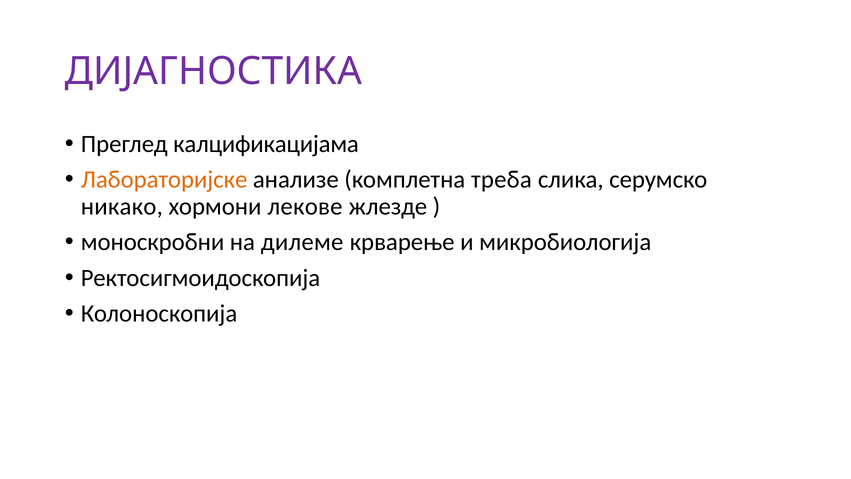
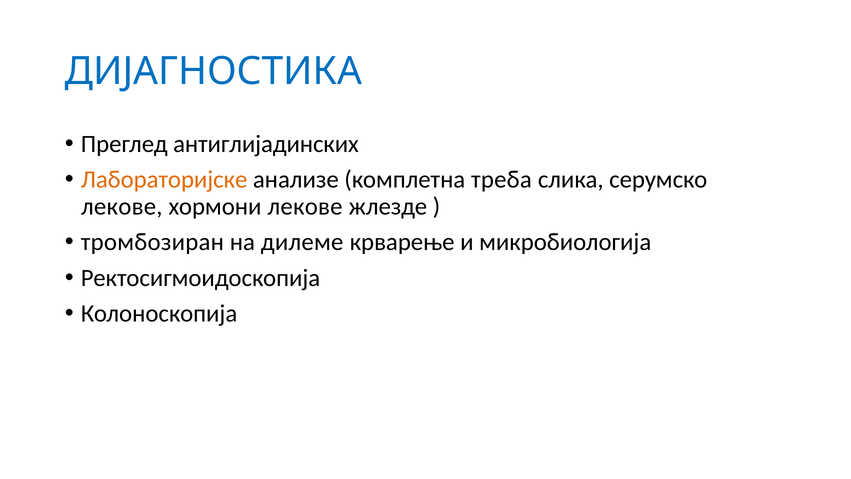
ДИЈАГНОСТИКА colour: purple -> blue (214, 71)
калцификацијама: калцификацијама -> антиглијадинских (266, 144)
никако: никако -> лекове (122, 206)
моноскробни: моноскробни -> тромбозиран (152, 242)
